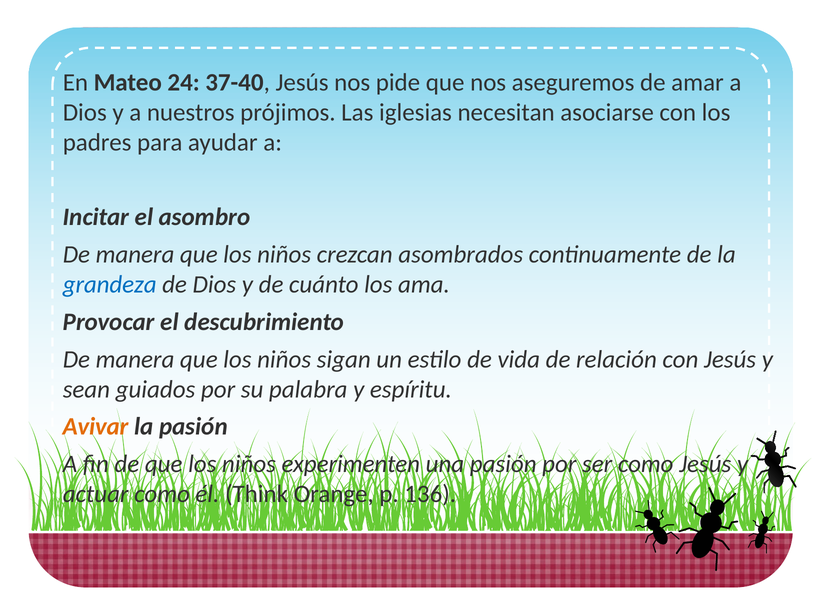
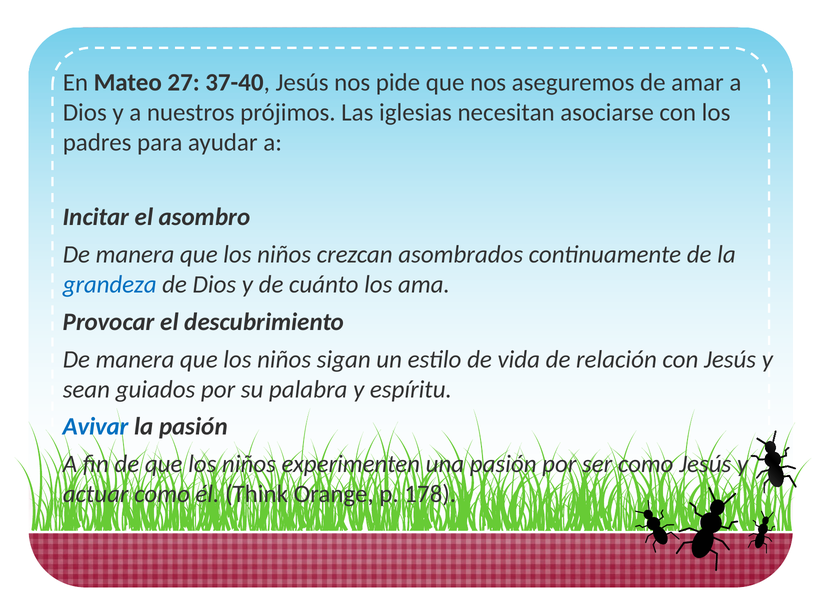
24: 24 -> 27 (184, 82)
Avivar colour: orange -> blue (96, 426)
136: 136 -> 178 (430, 494)
